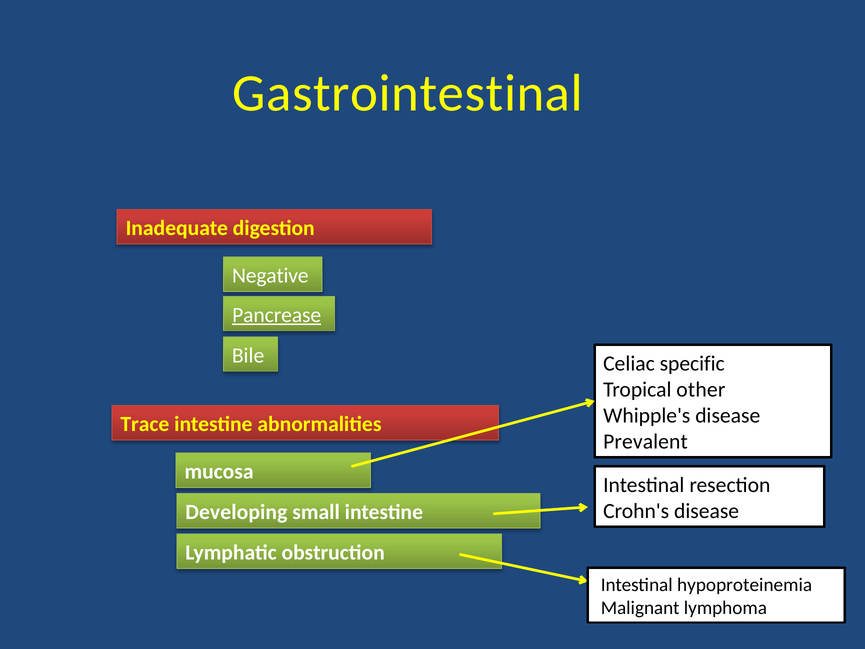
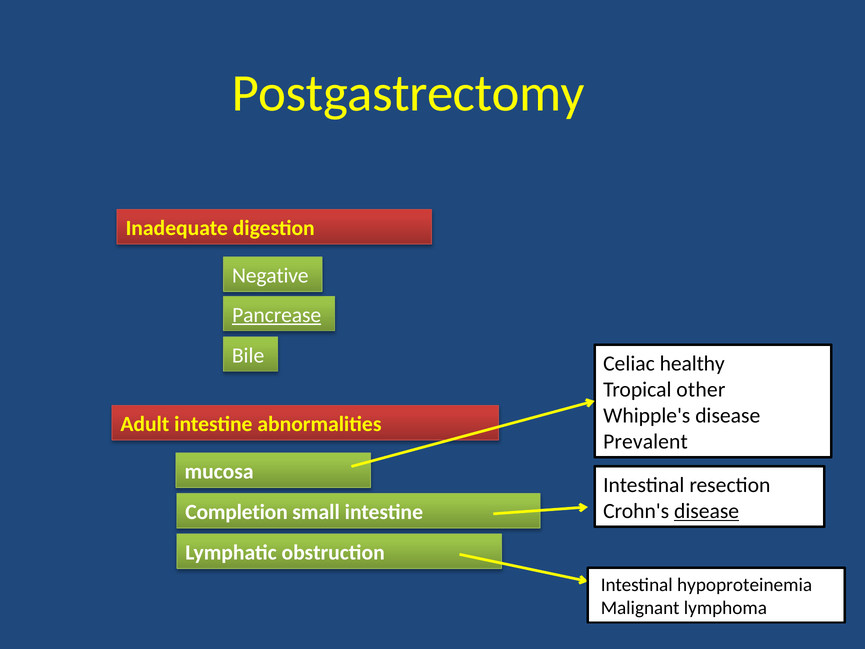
Gastrointestinal: Gastrointestinal -> Postgastrectomy (408, 93)
specific: specific -> healthy (692, 363)
Trace: Trace -> Adult (145, 424)
disease underline: none -> present (707, 511)
Developing: Developing -> Completion (237, 512)
